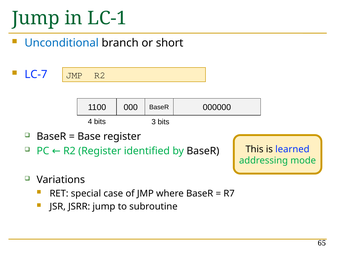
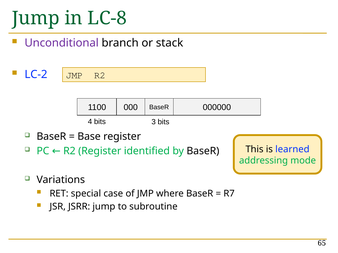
LC-1: LC-1 -> LC-8 (107, 18)
Unconditional colour: blue -> purple (62, 43)
short: short -> stack (170, 43)
LC-7: LC-7 -> LC-2 (36, 75)
